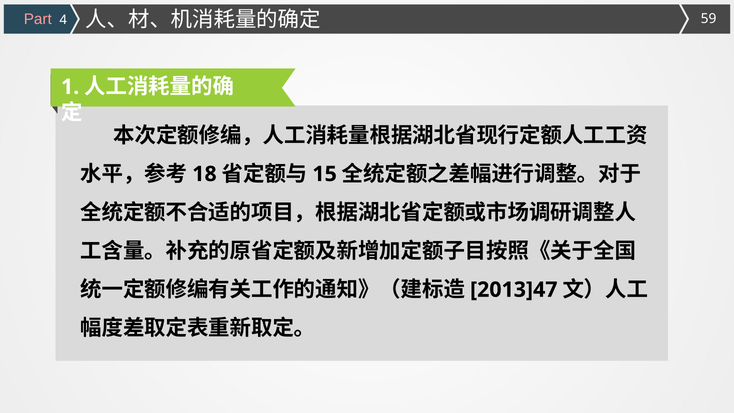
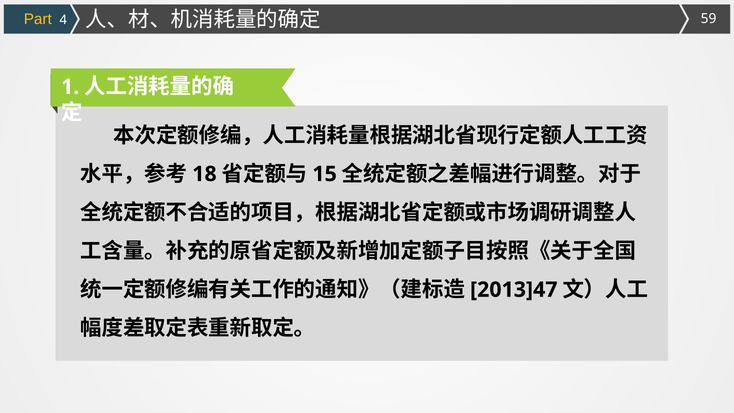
Part colour: pink -> yellow (38, 19)
